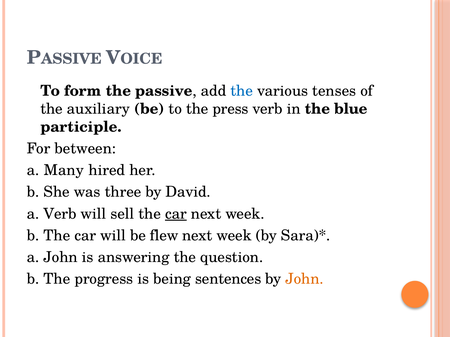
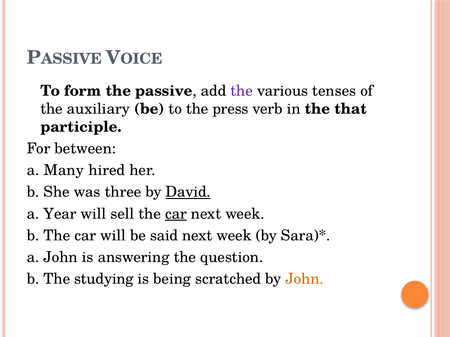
the colour: blue -> purple (242, 91)
blue: blue -> that (351, 109)
David underline: none -> present (188, 192)
a Verb: Verb -> Year (60, 214)
flew: flew -> said (164, 236)
progress: progress -> studying (104, 279)
sentences: sentences -> scratched (228, 279)
